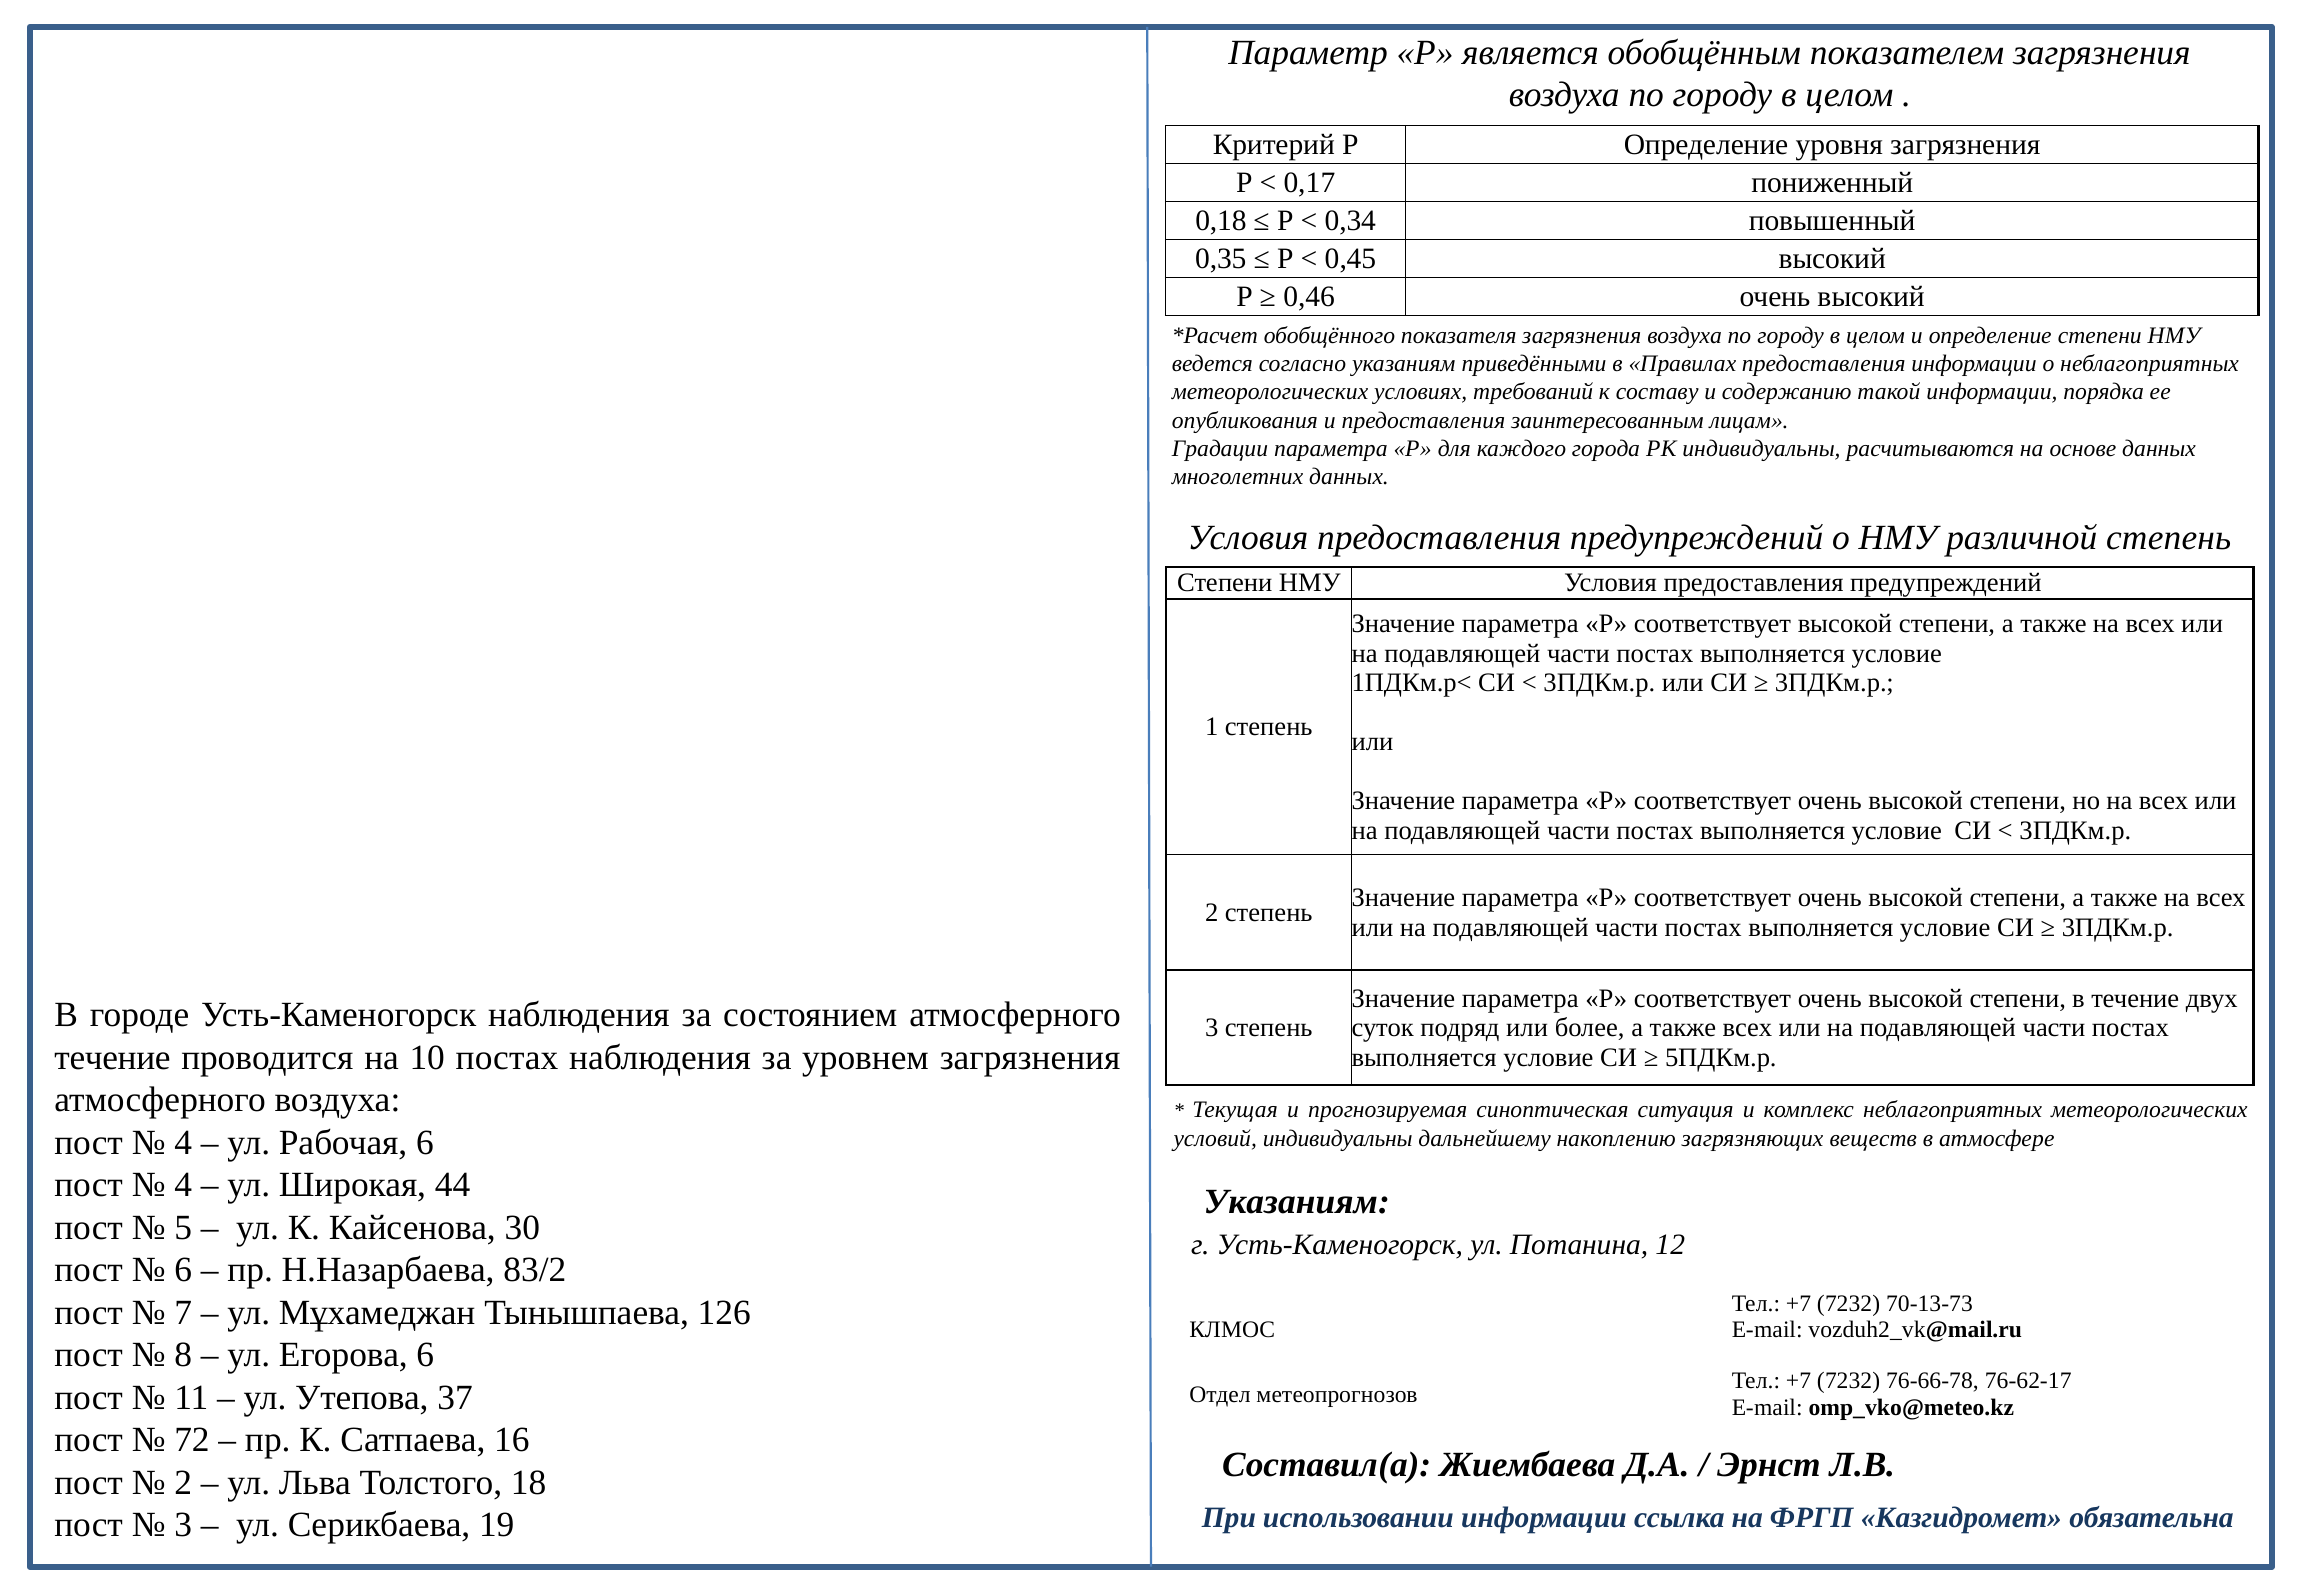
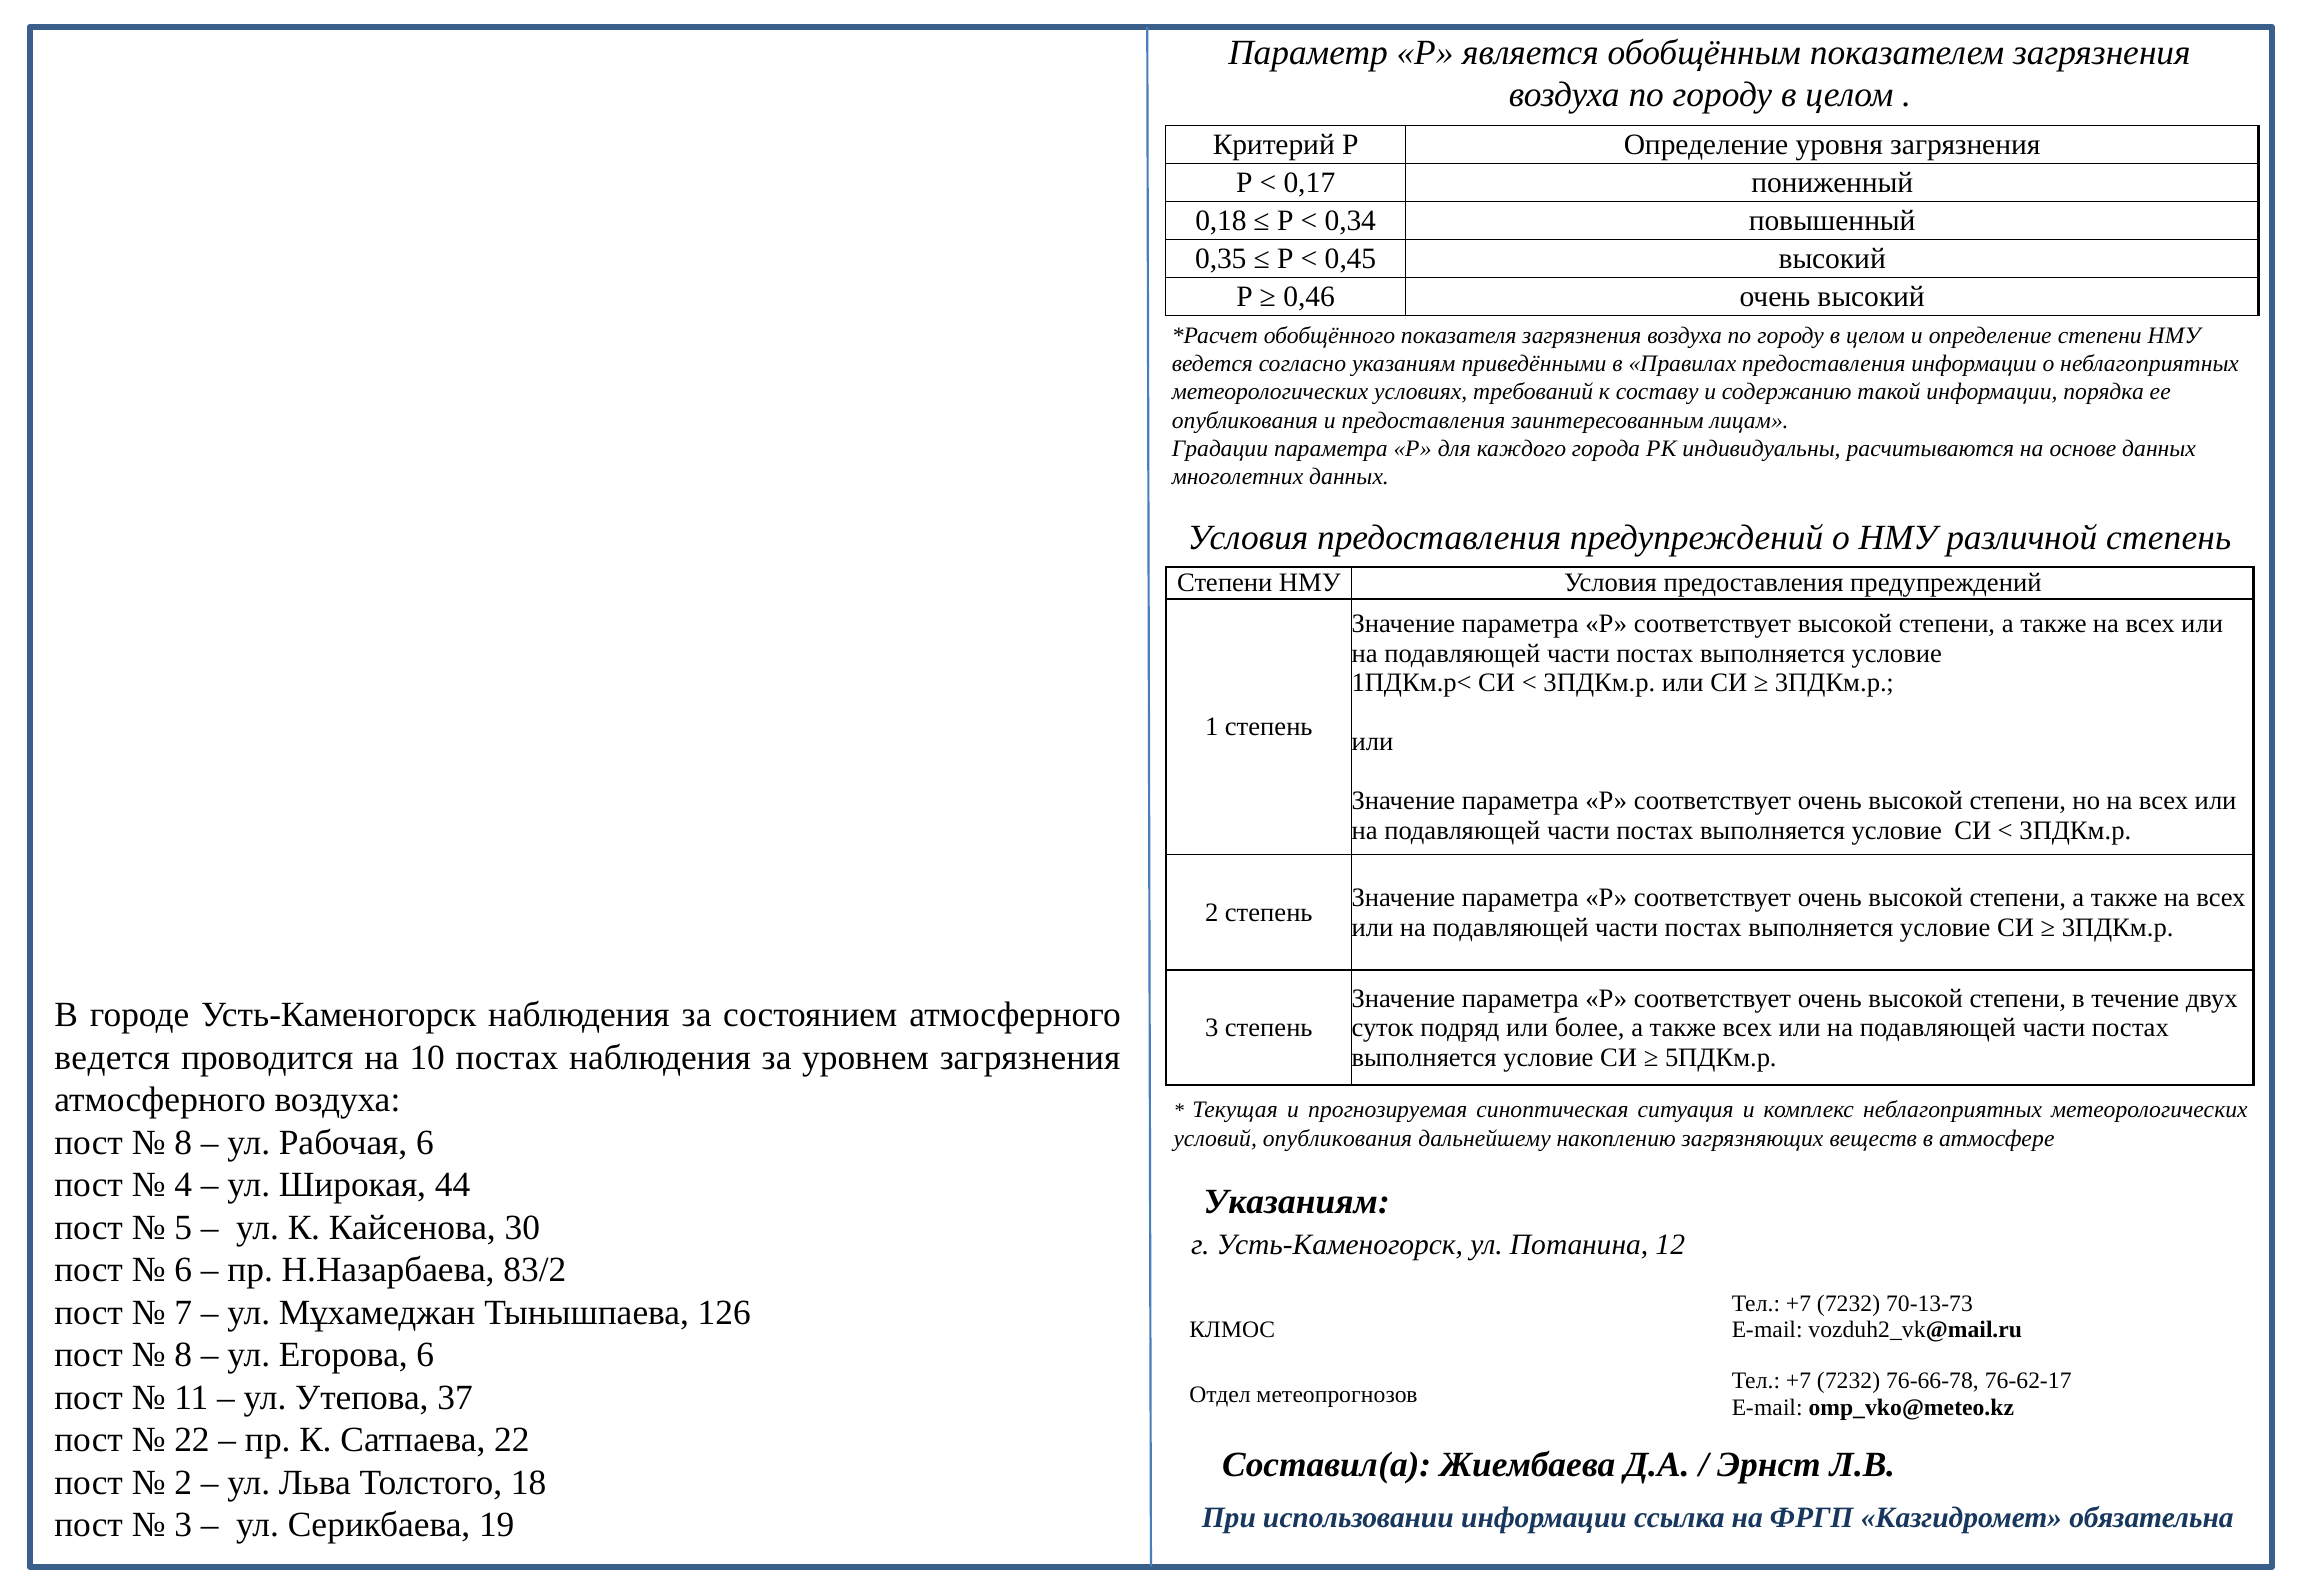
течение: течение -> ведется (112, 1057)
4: 4 -> 8 (183, 1142)
условий индивидуальны: индивидуальны -> опубликования (1337, 1138)
72: 72 -> 22 (192, 1440)
Сатпаева 16: 16 -> 22 (512, 1440)
